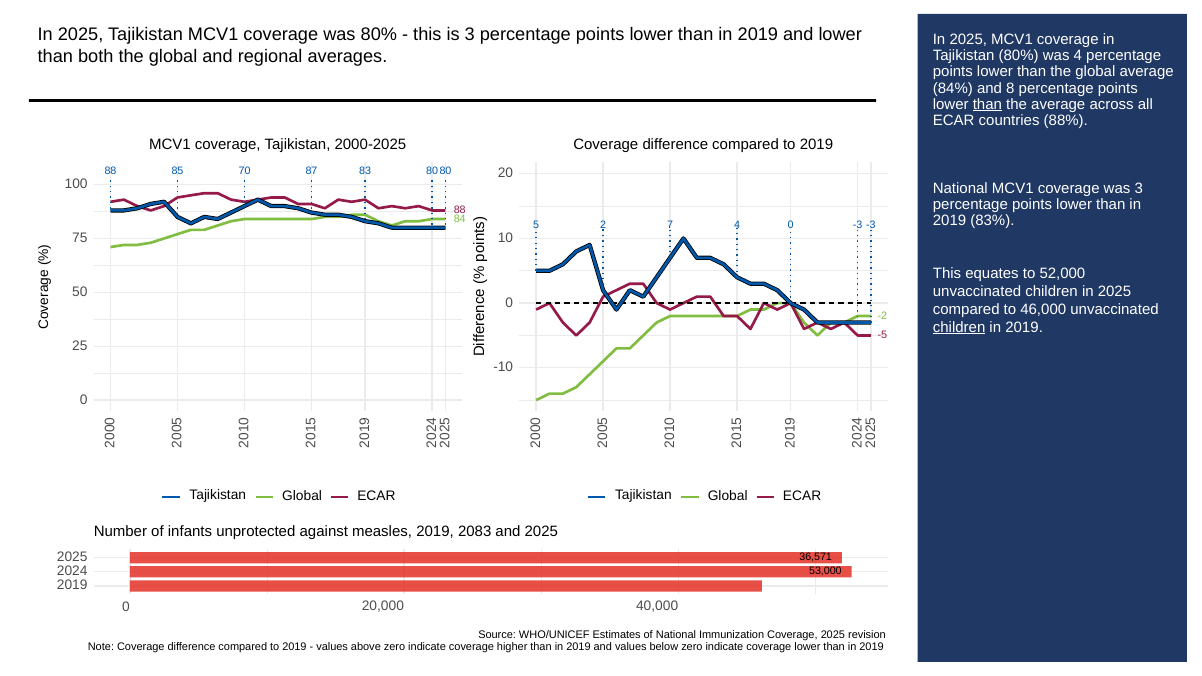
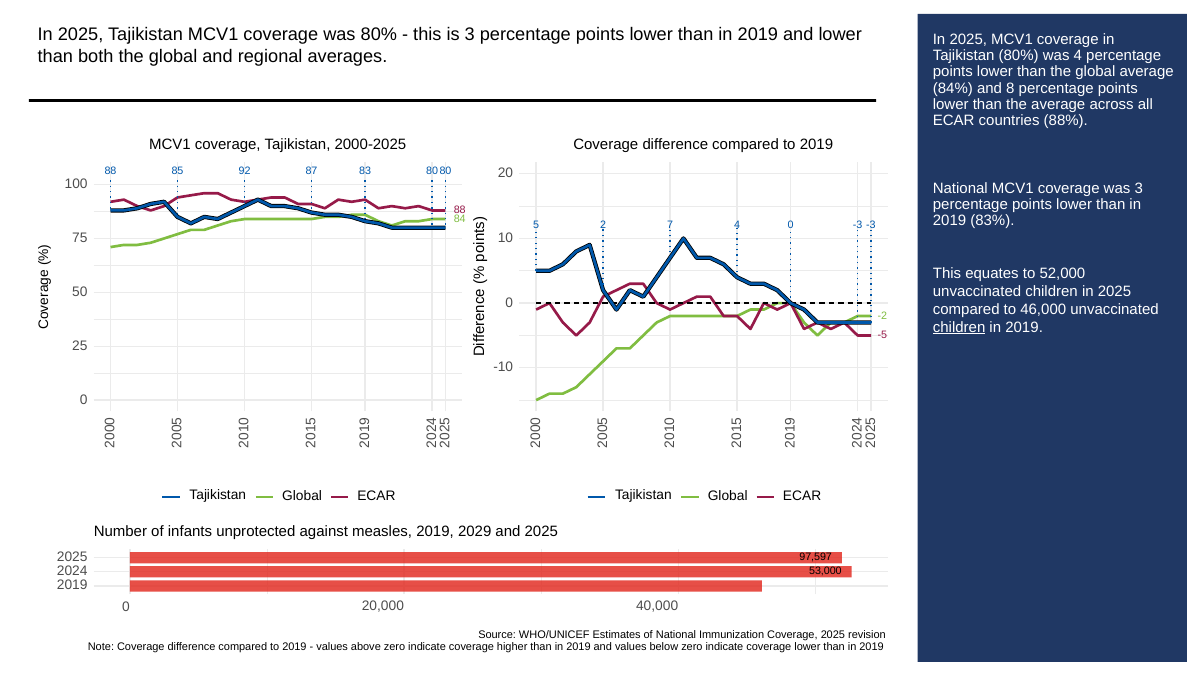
than underline: present -> none (987, 104)
70: 70 -> 92 (245, 171)
2083: 2083 -> 2029 (475, 532)
36,571: 36,571 -> 97,597 (816, 557)
